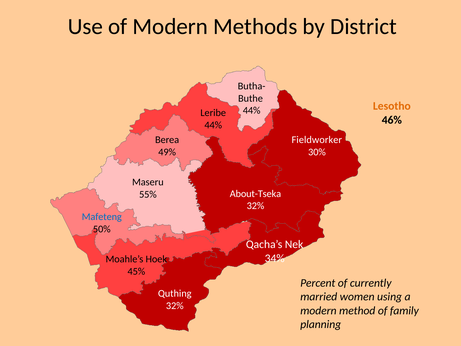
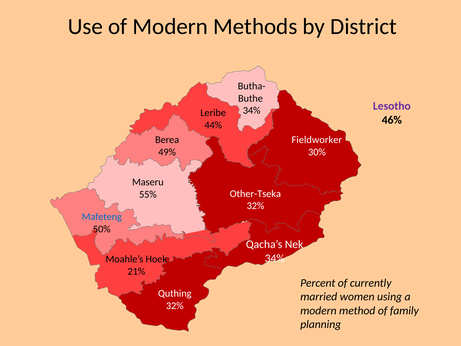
Lesotho colour: orange -> purple (392, 106)
44%: 44% -> 34% (252, 111)
About-Tseka: About-Tseka -> Other-Tseka (255, 194)
45%: 45% -> 21% (136, 271)
